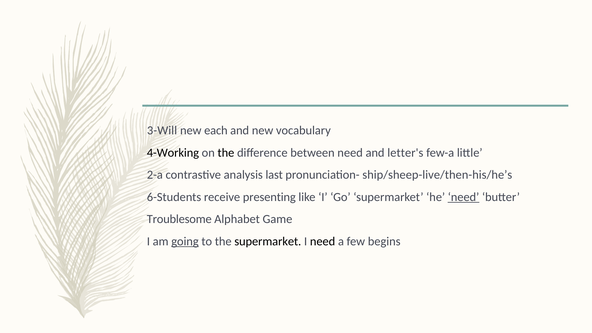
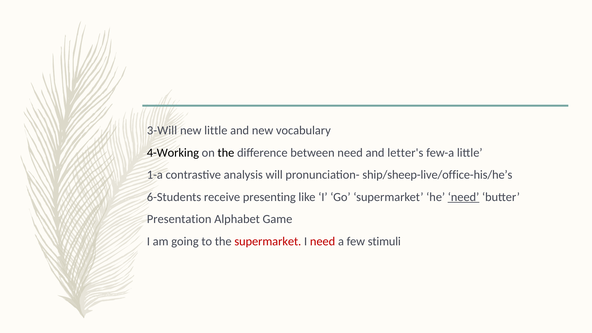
new each: each -> little (216, 131)
2-a: 2-a -> 1-a (155, 175)
last: last -> will (274, 175)
ship/sheep-live/then-his/he’s: ship/sheep-live/then-his/he’s -> ship/sheep-live/office-his/he’s (437, 175)
Troublesome: Troublesome -> Presentation (179, 219)
going underline: present -> none (185, 241)
supermarket colour: black -> red (268, 241)
need colour: black -> red (323, 241)
begins: begins -> stimuli (384, 241)
